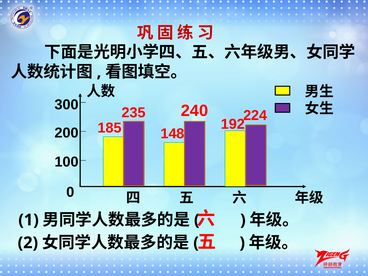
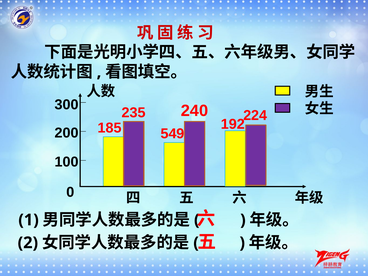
148: 148 -> 549 (172, 134)
